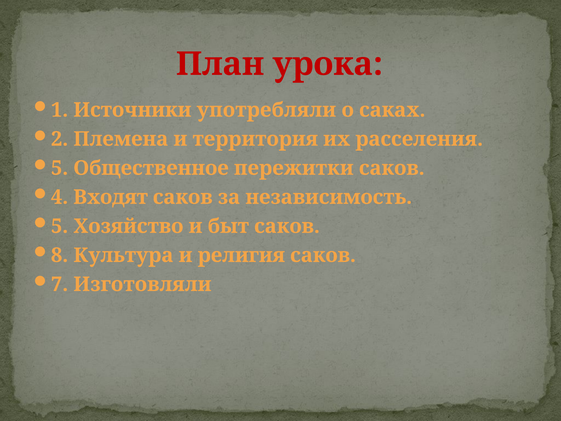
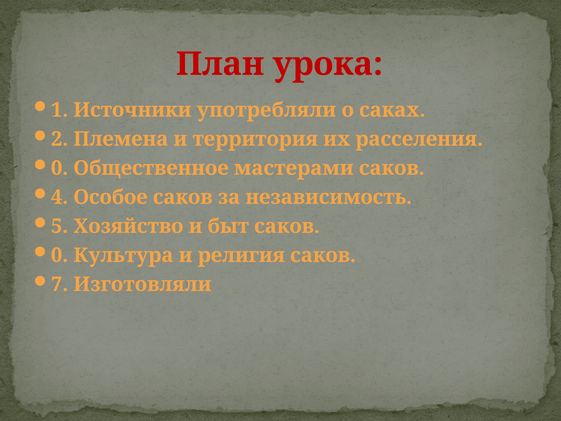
5: 5 -> 0 (60, 168)
пережитки: пережитки -> мастерами (294, 168)
Входят: Входят -> Особое (111, 197)
8: 8 -> 0 (60, 255)
